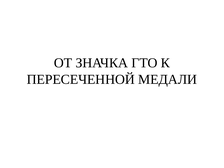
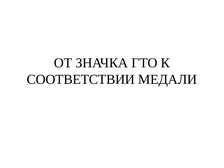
ПЕРЕСЕЧЕННОЙ: ПЕРЕСЕЧЕННОЙ -> СООТВЕТСТВИИ (81, 79)
